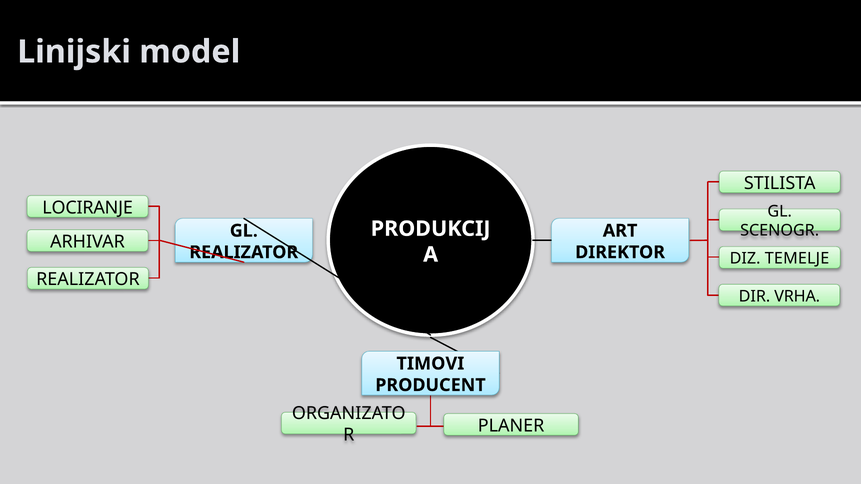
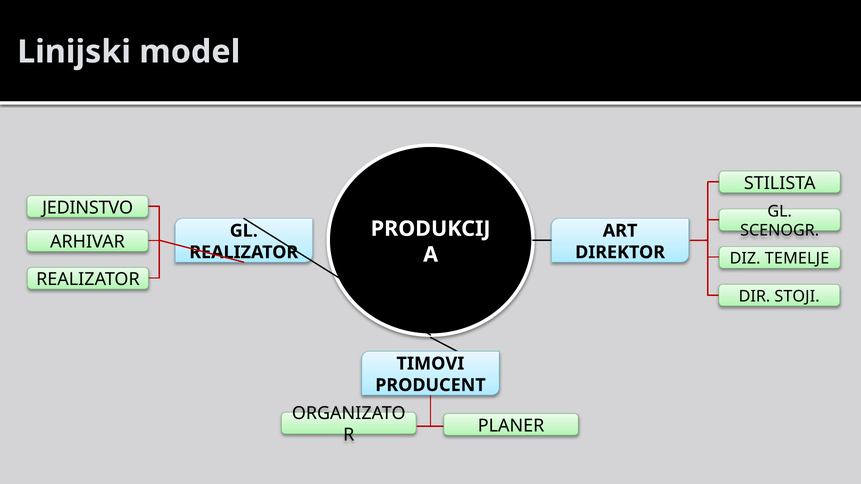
LOCIRANJE: LOCIRANJE -> JEDINSTVO (88, 208)
VRHA: VRHA -> STOJI (797, 296)
